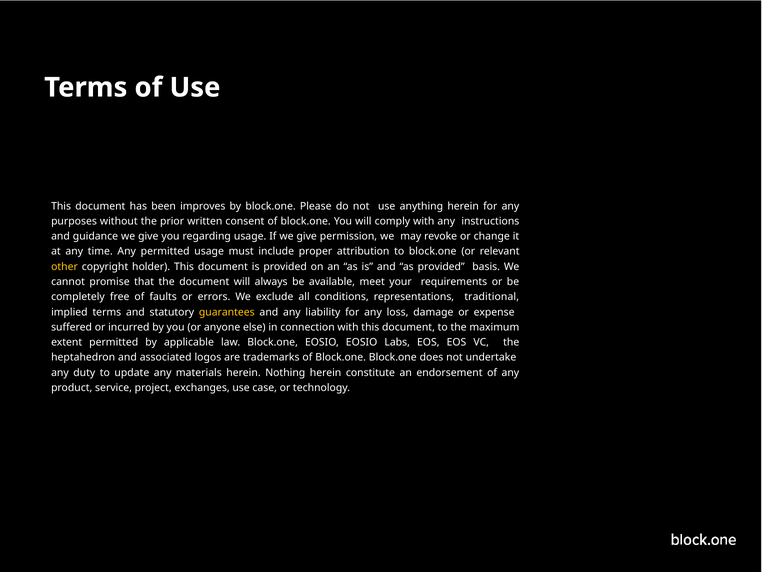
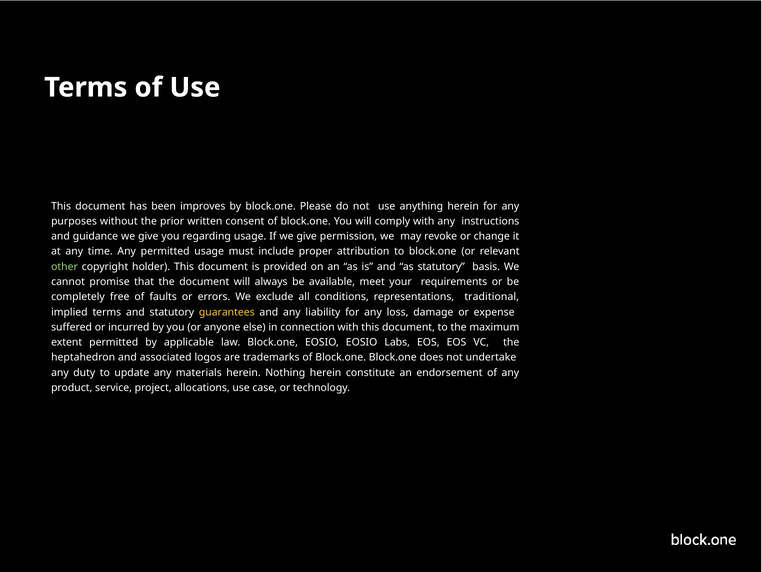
other colour: yellow -> light green (64, 266)
as provided: provided -> statutory (441, 266)
exchanges: exchanges -> allocations (202, 387)
